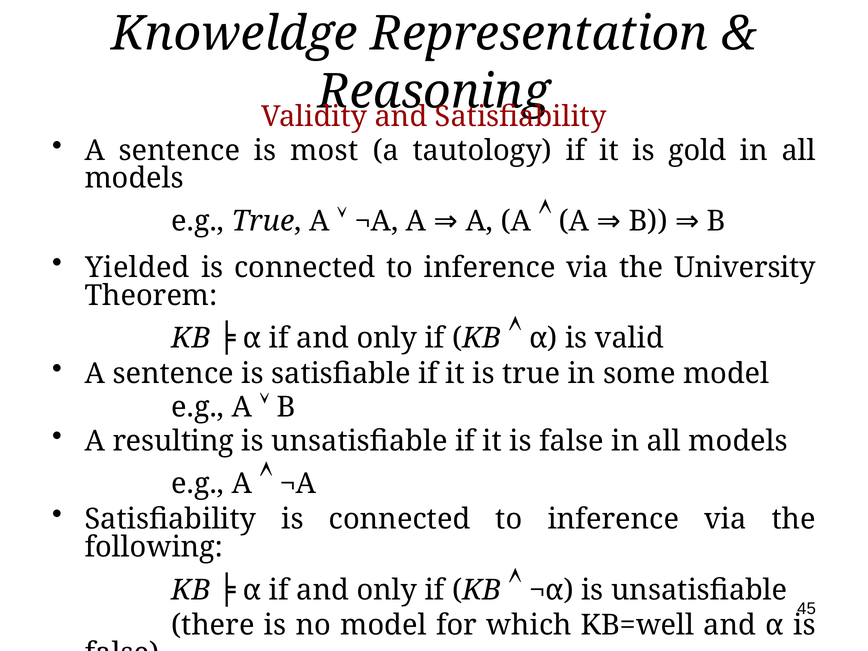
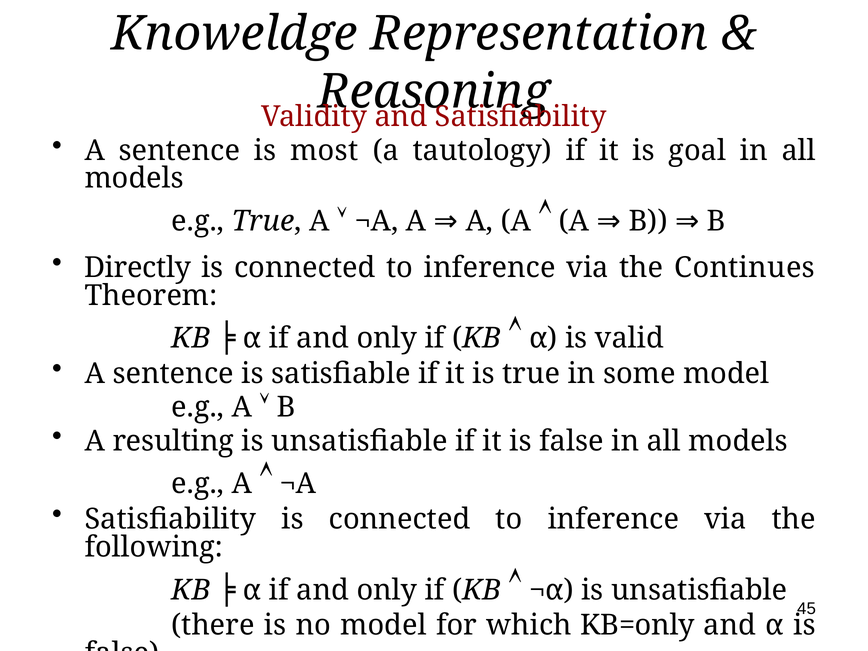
gold: gold -> goal (697, 150)
Yielded: Yielded -> Directly (138, 268)
University: University -> Continues (745, 268)
KB=well: KB=well -> KB=only (638, 625)
